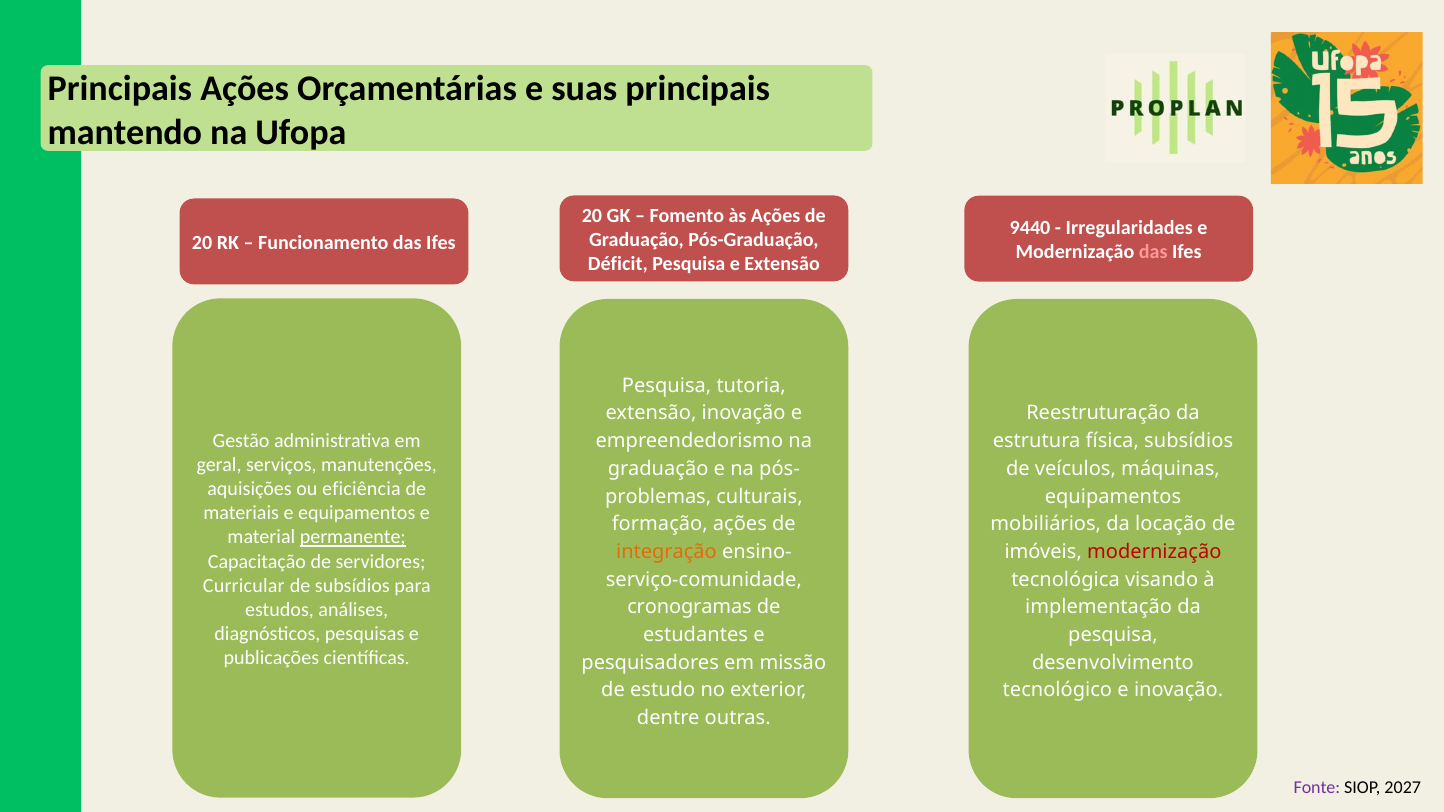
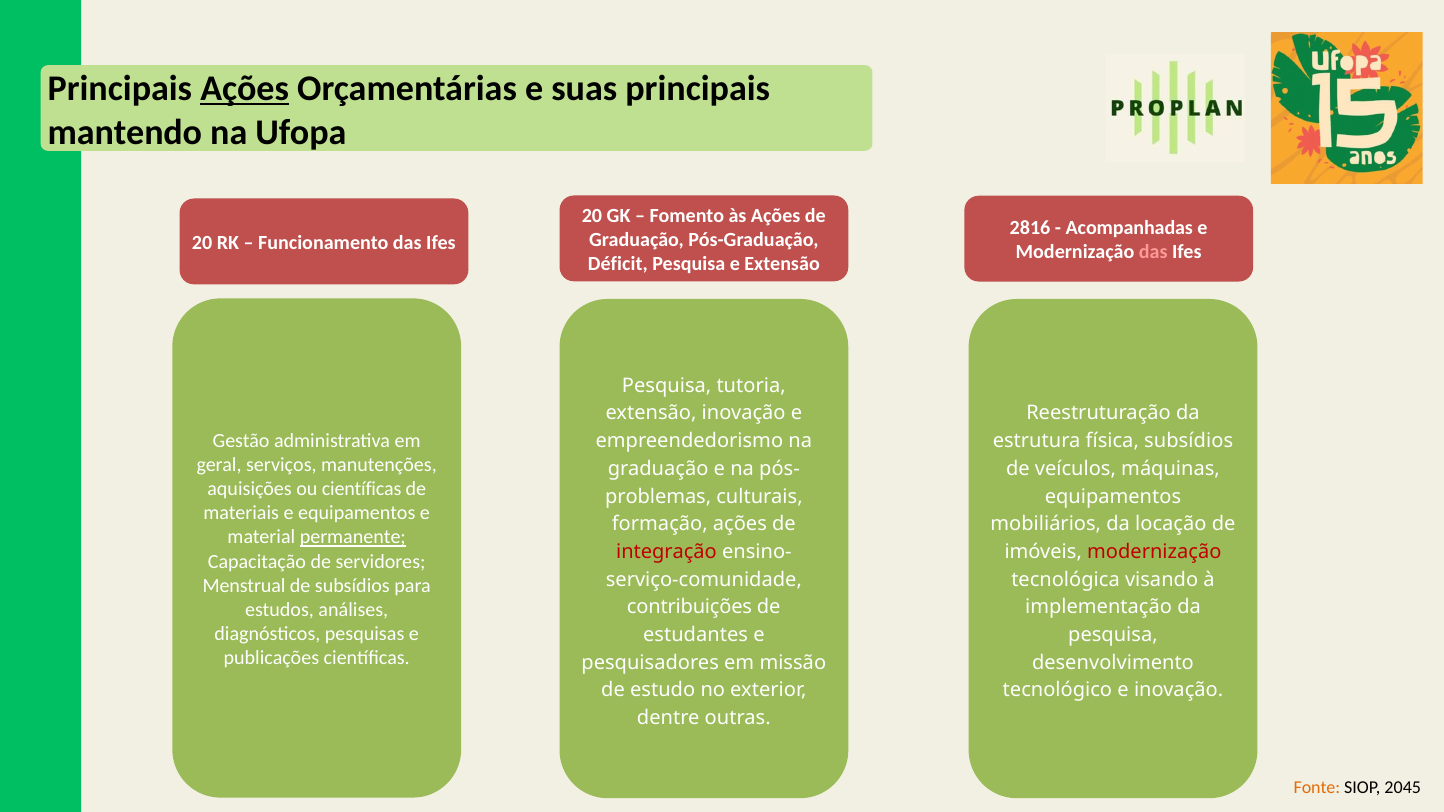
Ações underline: none -> present (245, 89)
9440: 9440 -> 2816 (1030, 228)
Irregularidades: Irregularidades -> Acompanhadas (1129, 228)
ou eficiência: eficiência -> científicas (362, 489)
integração colour: orange -> red (666, 552)
Curricular: Curricular -> Menstrual (244, 586)
cronogramas: cronogramas -> contribuições (690, 607)
Fonte colour: purple -> orange (1317, 788)
2027: 2027 -> 2045 (1403, 788)
